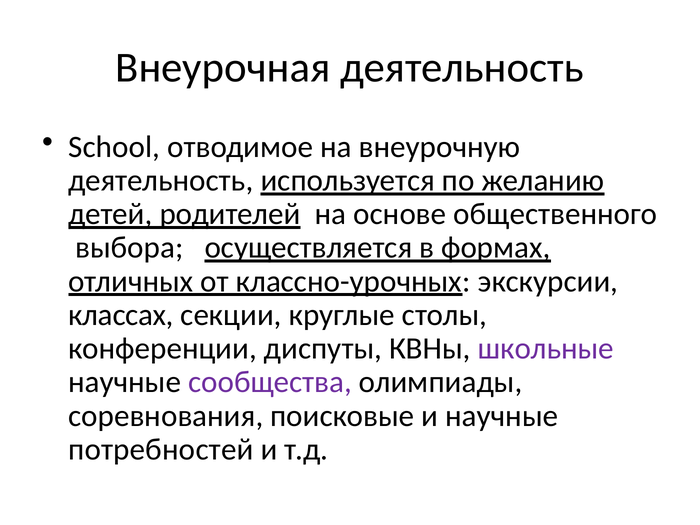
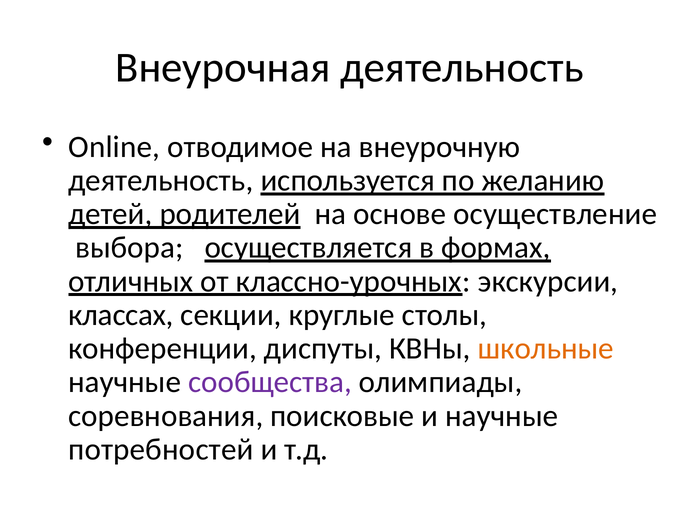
School: School -> Online (114, 147)
общественного: общественного -> осуществление (555, 214)
школьные colour: purple -> orange (546, 349)
